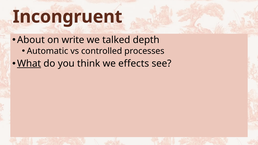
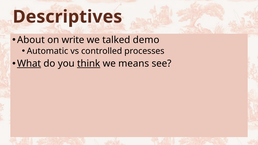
Incongruent: Incongruent -> Descriptives (67, 17)
depth: depth -> demo (146, 40)
think underline: none -> present (89, 64)
effects: effects -> means (134, 64)
